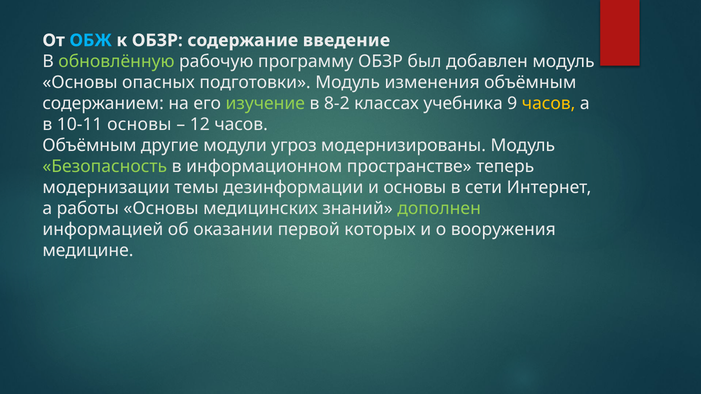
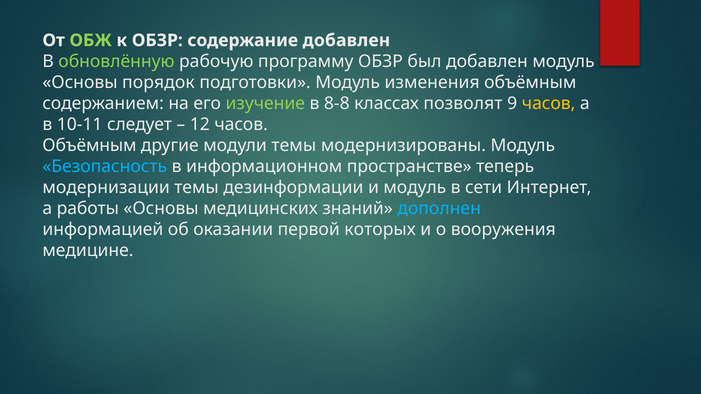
ОБЖ colour: light blue -> light green (91, 40)
содержание введение: введение -> добавлен (346, 40)
опасных: опасных -> порядок (158, 82)
8-2: 8-2 -> 8-8 (337, 104)
учебника: учебника -> позволят (463, 104)
10-11 основы: основы -> следует (140, 125)
модули угроз: угроз -> темы (294, 146)
Безопасность colour: light green -> light blue (105, 167)
и основы: основы -> модуль (415, 188)
дополнен colour: light green -> light blue (439, 209)
